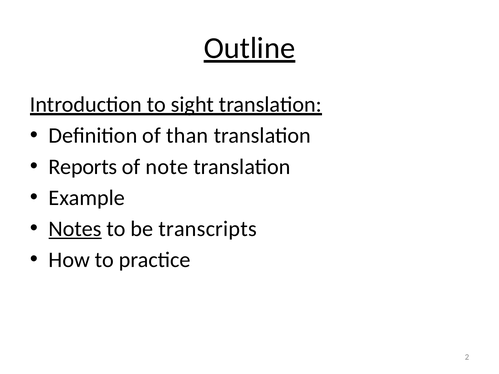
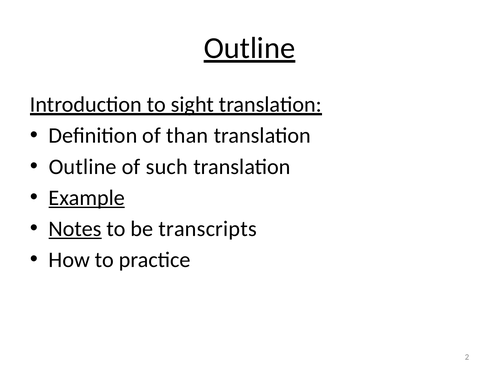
Reports: Reports -> Outline (83, 167)
note: note -> such (167, 167)
Example underline: none -> present (87, 198)
